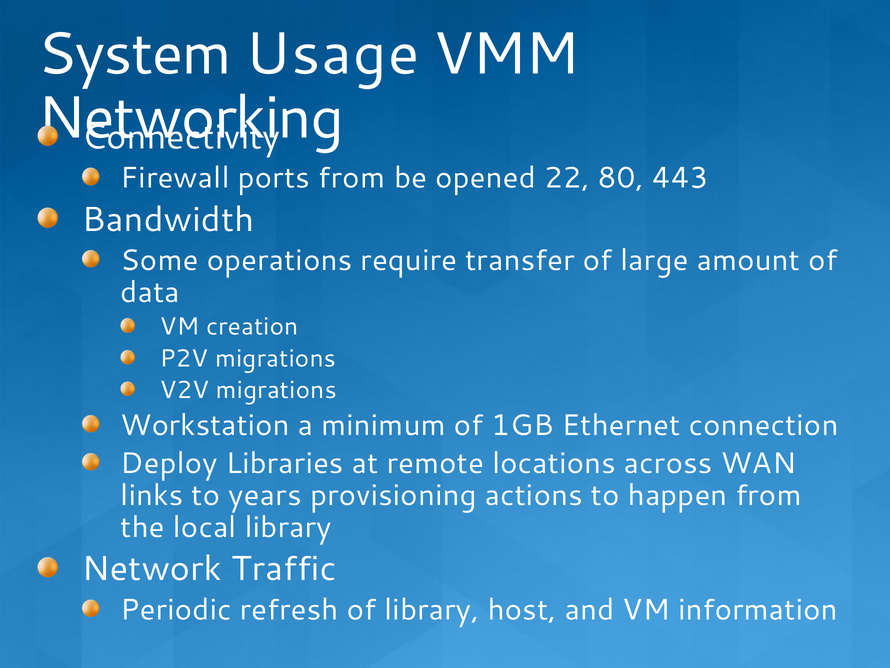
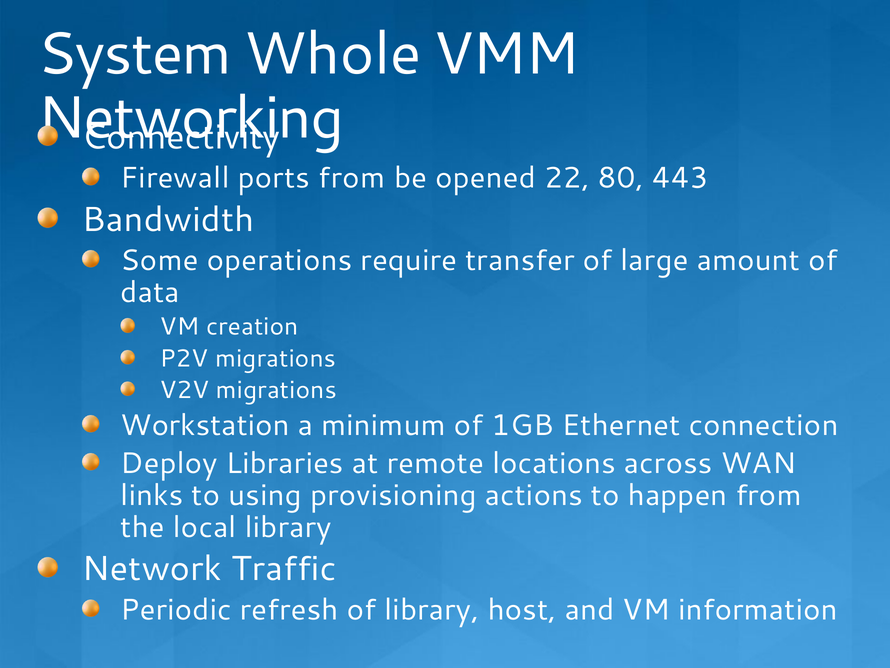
Usage: Usage -> Whole (333, 54)
years: years -> using (265, 495)
